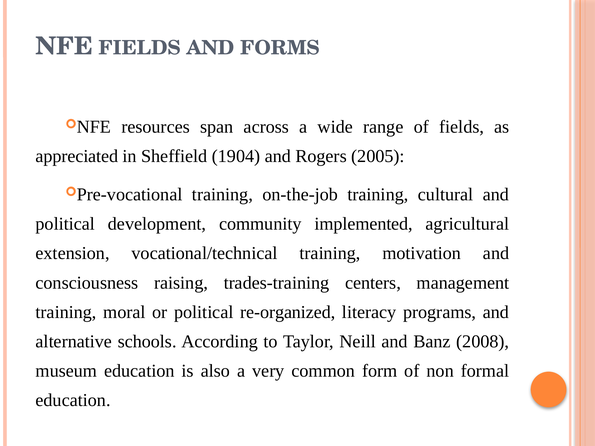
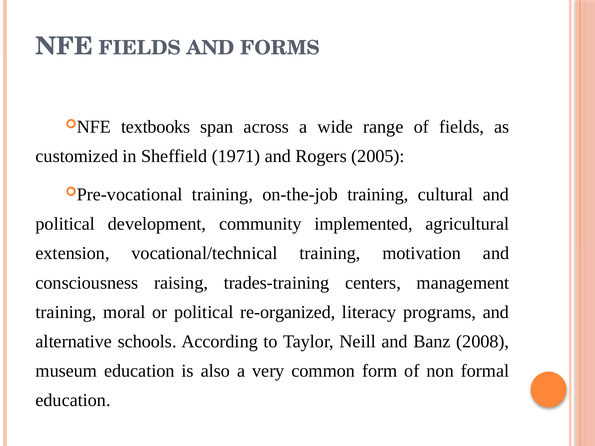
resources: resources -> textbooks (156, 127)
appreciated: appreciated -> customized (77, 156)
1904: 1904 -> 1971 (236, 156)
